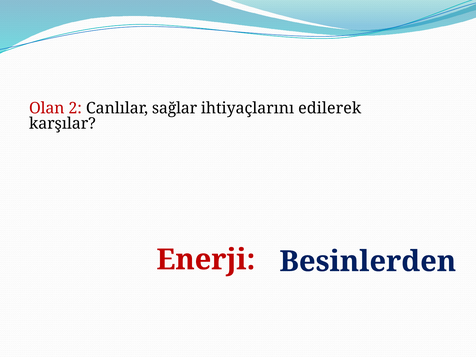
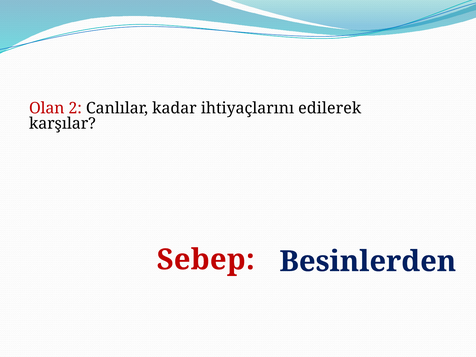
sağlar: sağlar -> kadar (174, 108)
Enerji: Enerji -> Sebep (206, 260)
